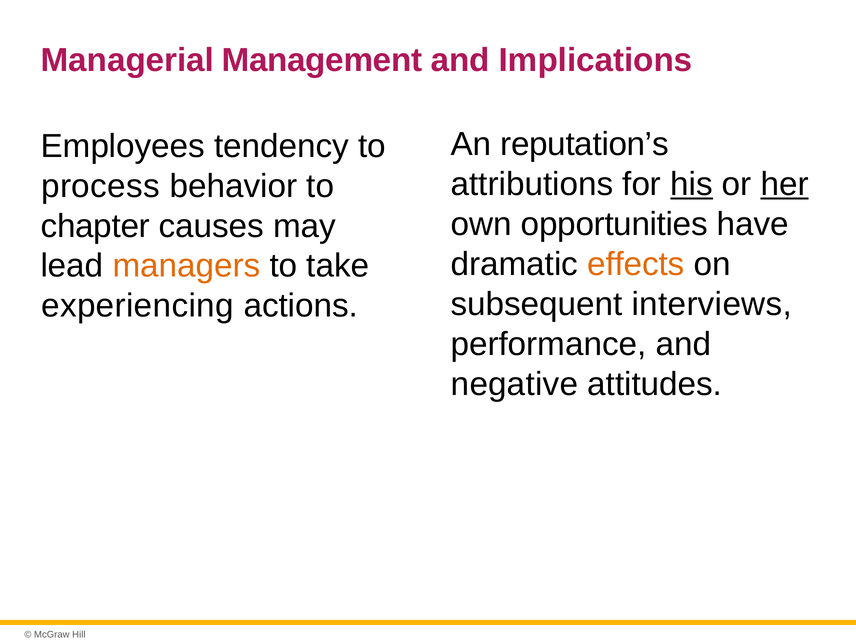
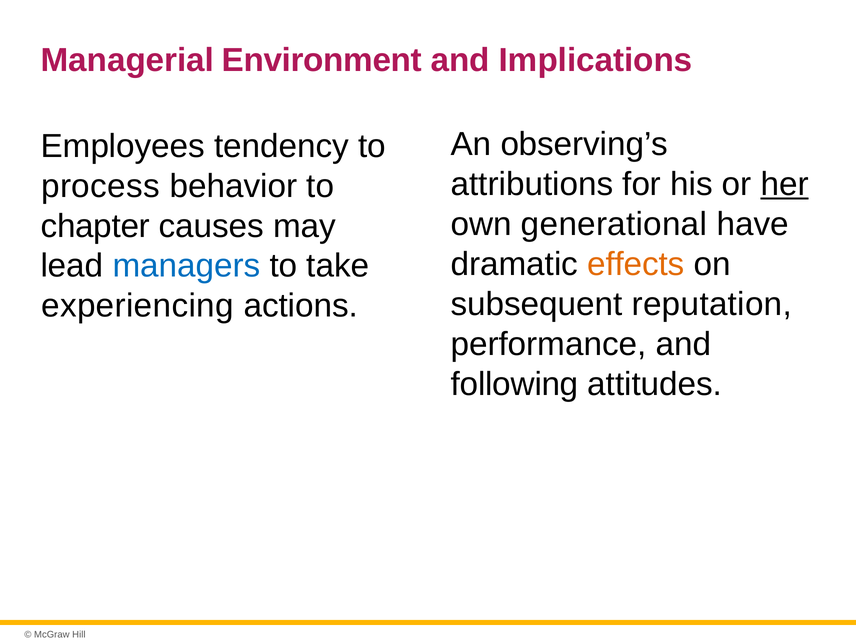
Management: Management -> Environment (322, 60)
reputation’s: reputation’s -> observing’s (584, 144)
his underline: present -> none (692, 184)
opportunities: opportunities -> generational (614, 224)
managers colour: orange -> blue (187, 266)
interviews: interviews -> reputation (712, 304)
negative: negative -> following (515, 384)
